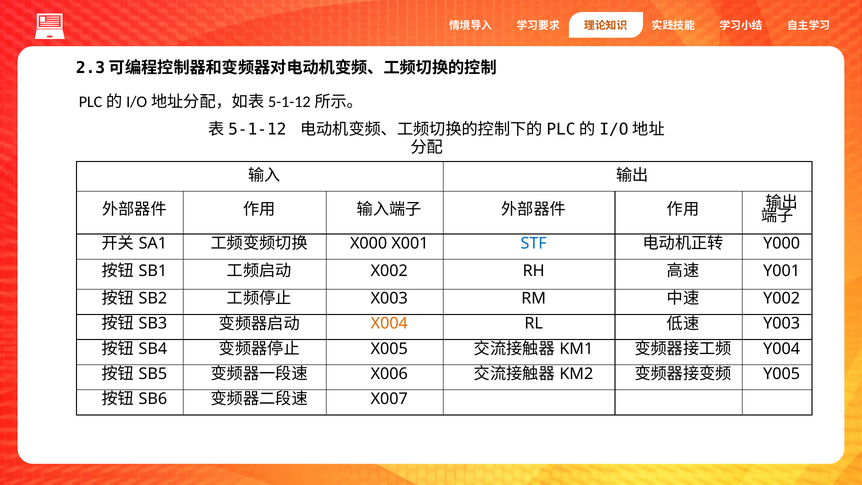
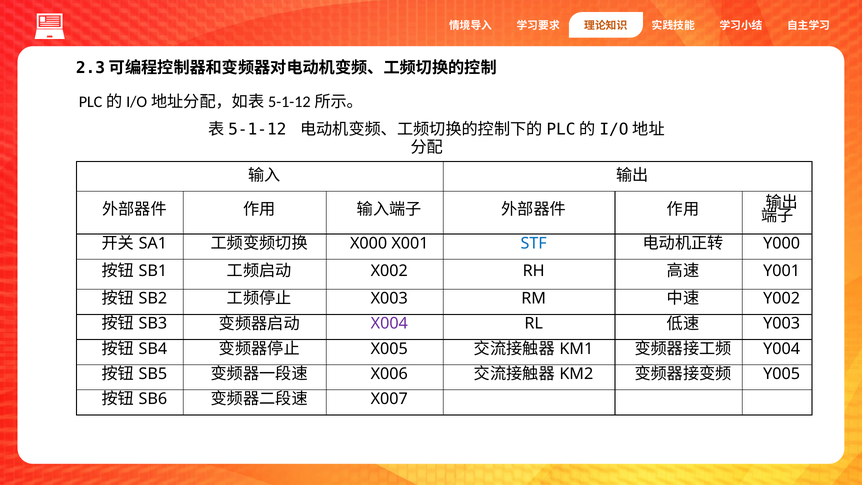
X004 colour: orange -> purple (389, 324)
